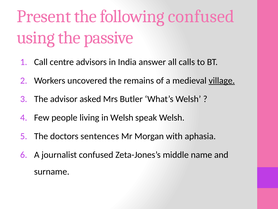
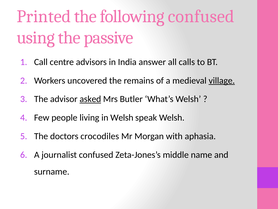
Present: Present -> Printed (44, 16)
asked underline: none -> present (90, 99)
sentences: sentences -> crocodiles (100, 136)
